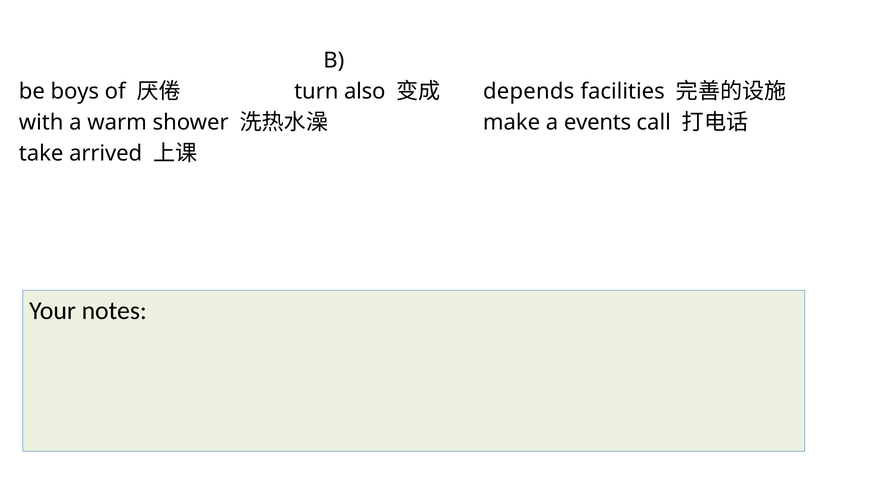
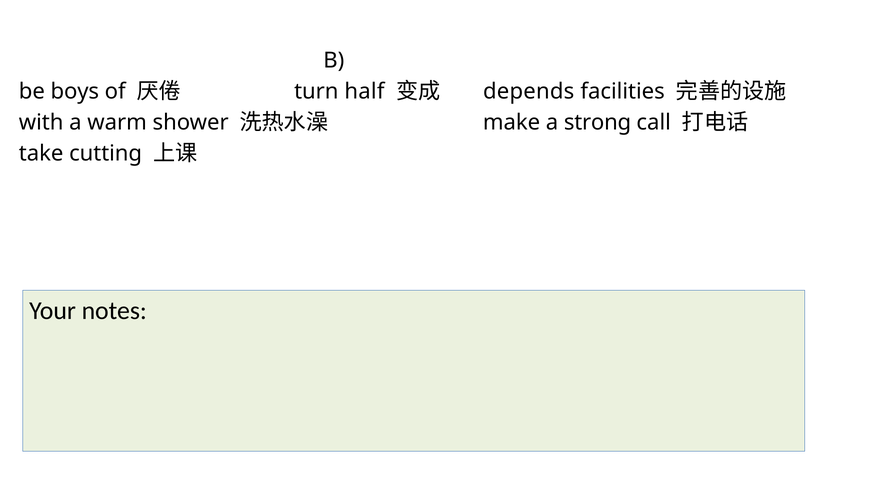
also: also -> half (365, 91)
events: events -> strong (598, 122)
arrived: arrived -> cutting (106, 153)
